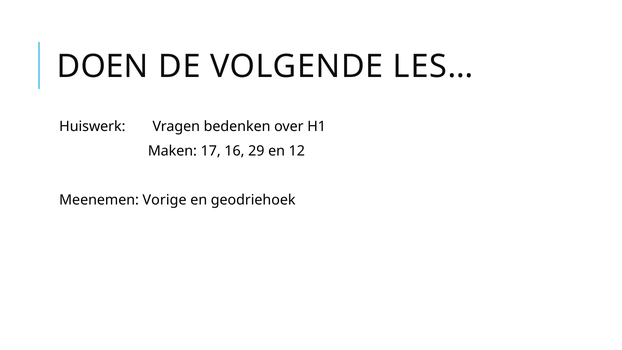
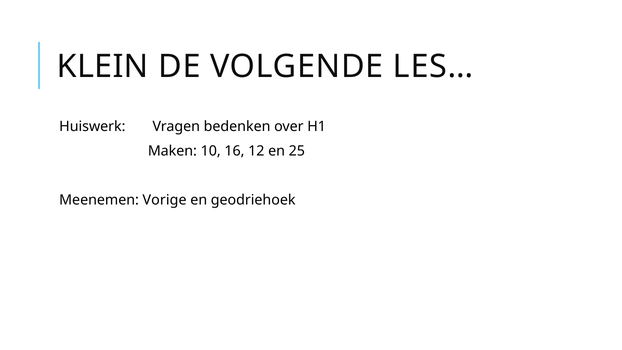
DOEN: DOEN -> KLEIN (103, 67)
17: 17 -> 10 (211, 151)
29: 29 -> 12 (256, 151)
12: 12 -> 25 (297, 151)
